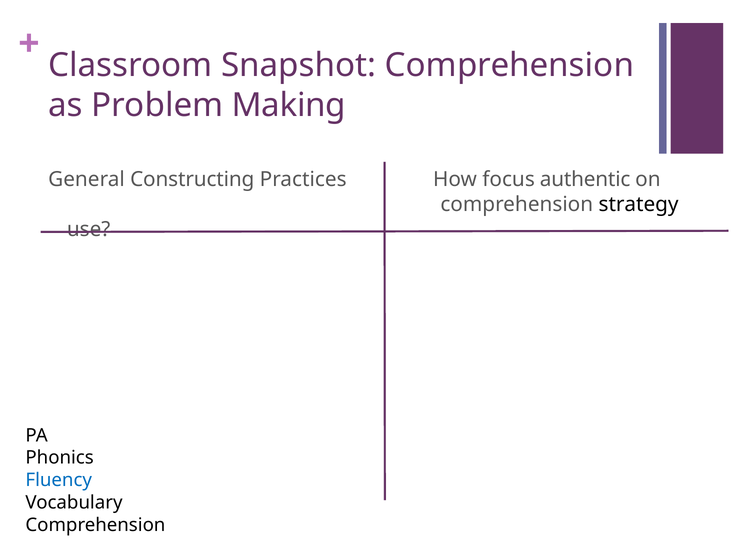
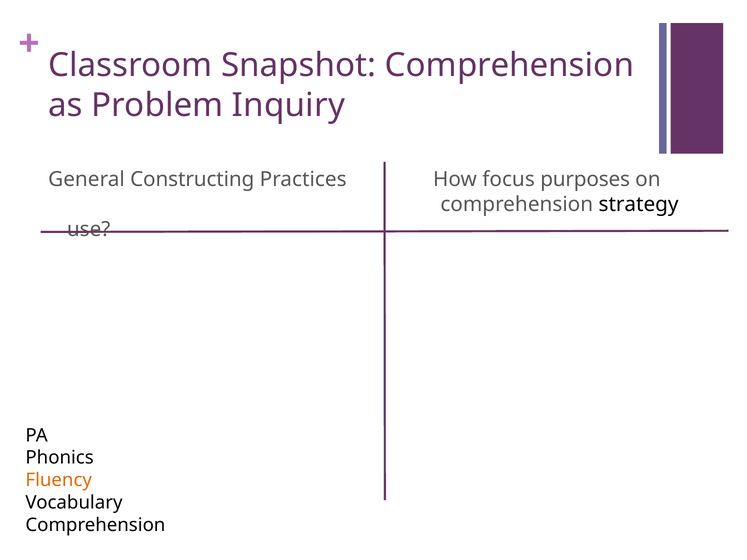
Making: Making -> Inquiry (288, 105)
authentic: authentic -> purposes (585, 179)
Fluency colour: blue -> orange (59, 480)
